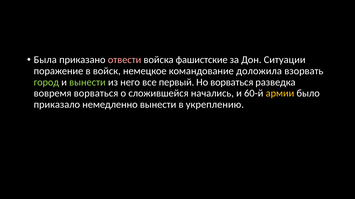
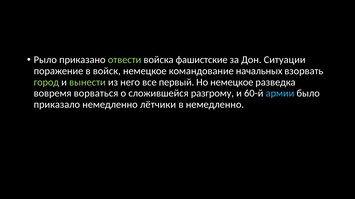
Была: Была -> Рыло (45, 60)
отвести colour: pink -> light green (125, 60)
доложила: доложила -> начальных (259, 71)
Но ворваться: ворваться -> немецкое (232, 82)
начались: начались -> разгрому (212, 94)
армии colour: yellow -> light blue (280, 94)
немедленно вынести: вынести -> лётчики (158, 105)
в укреплению: укреплению -> немедленно (215, 105)
